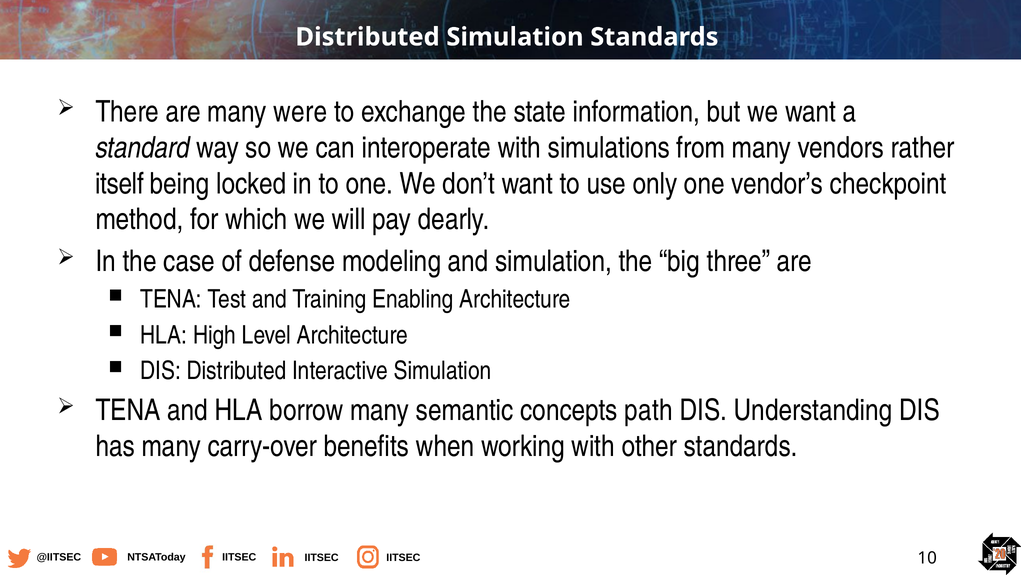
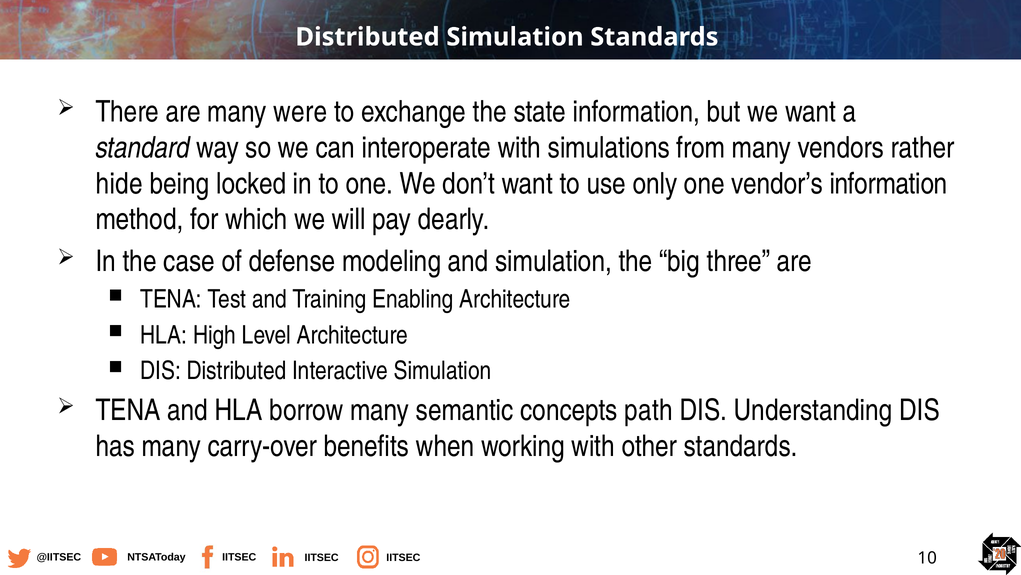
itself: itself -> hide (119, 184)
vendor’s checkpoint: checkpoint -> information (888, 184)
